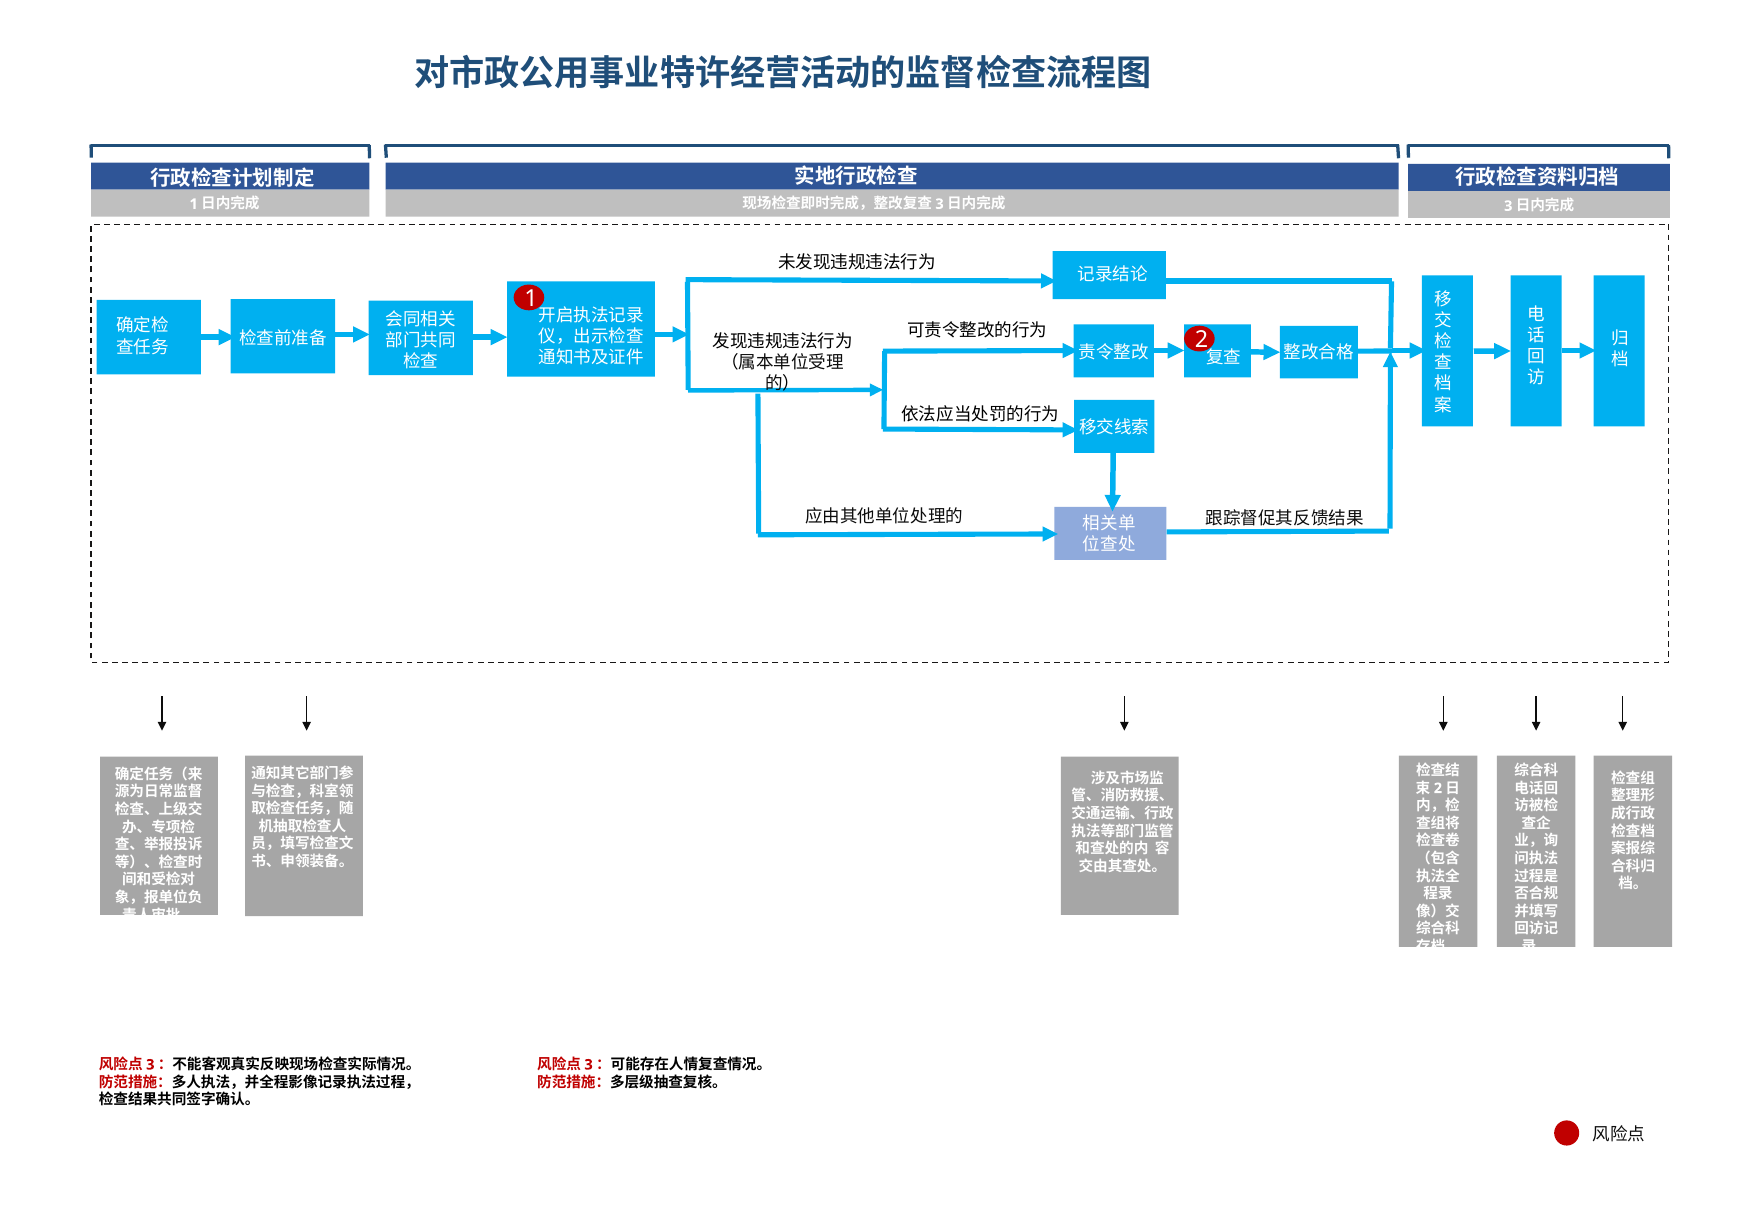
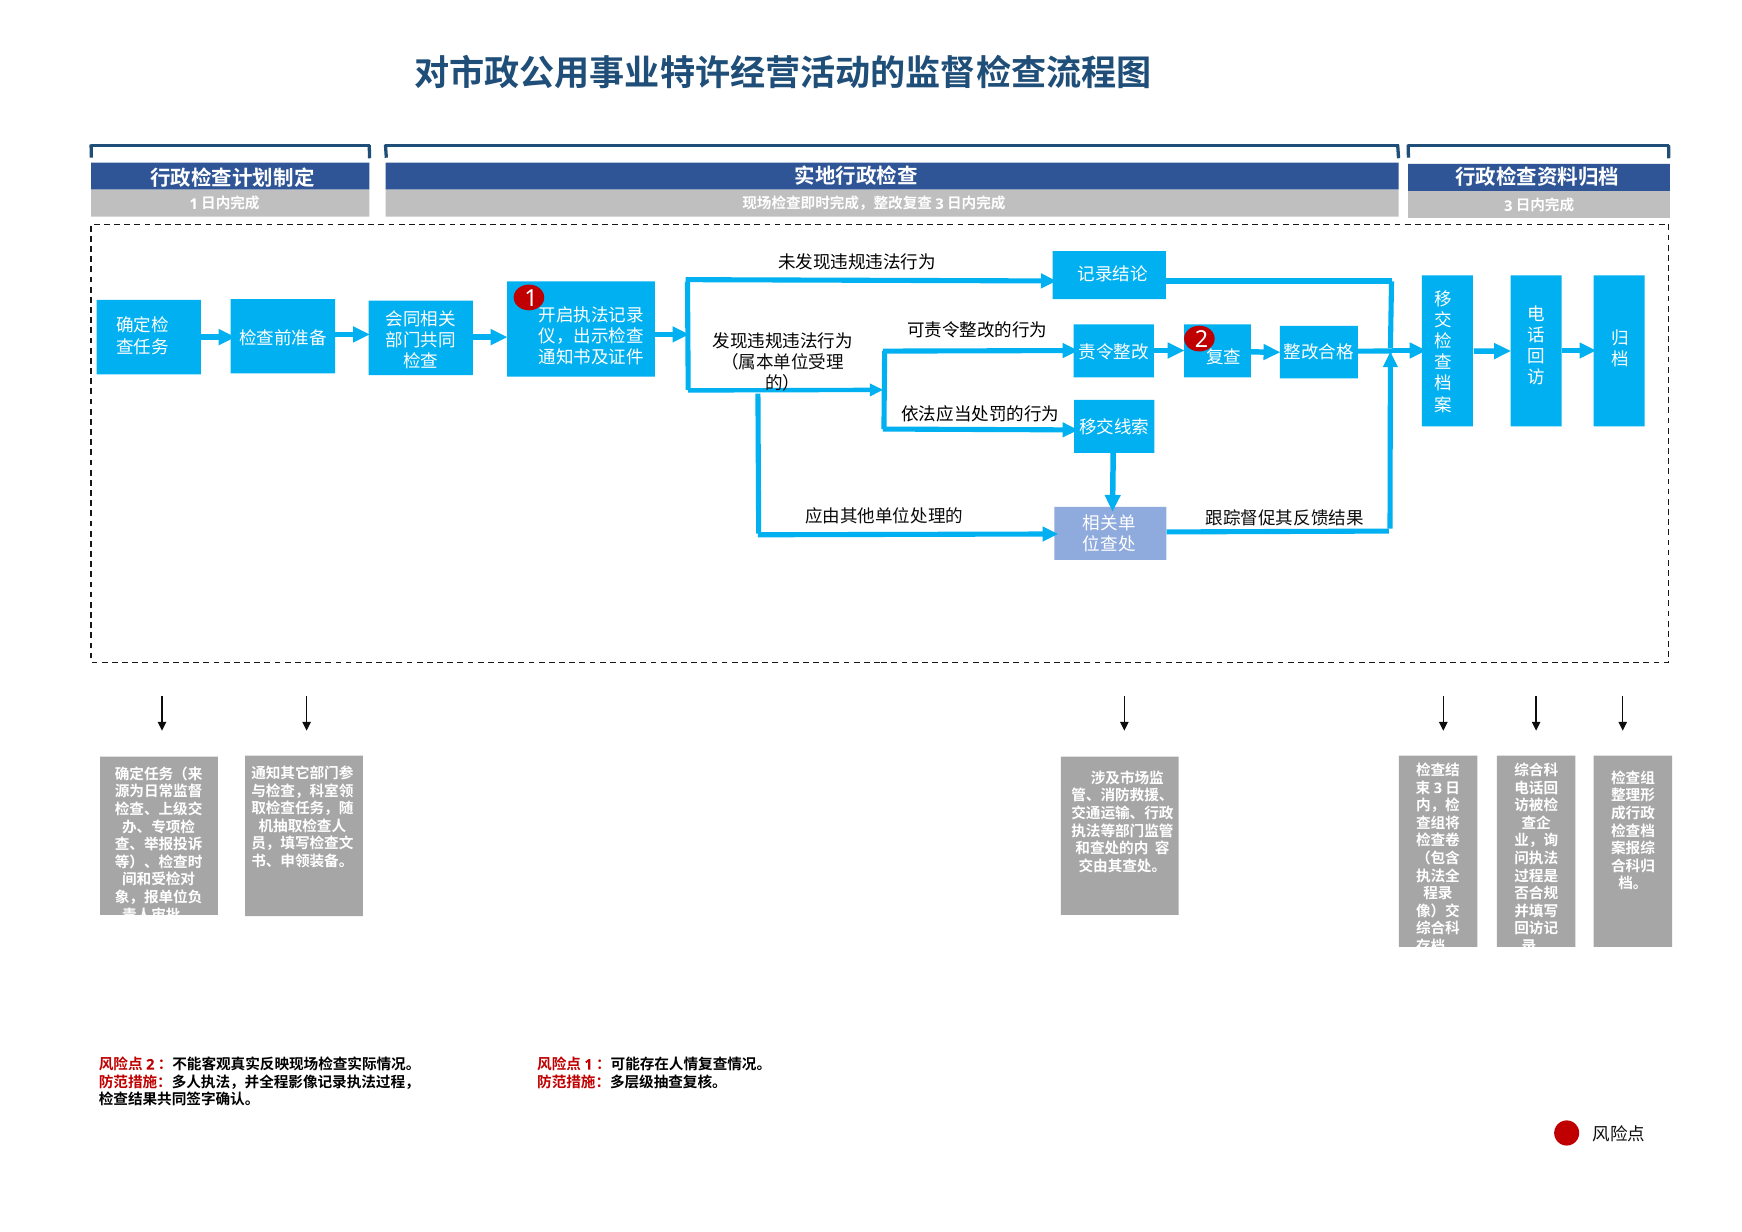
2: 2 -> 3 (1438, 788)
3: 3 -> 2 (150, 1065)
3: 3 -> 1 (589, 1065)
